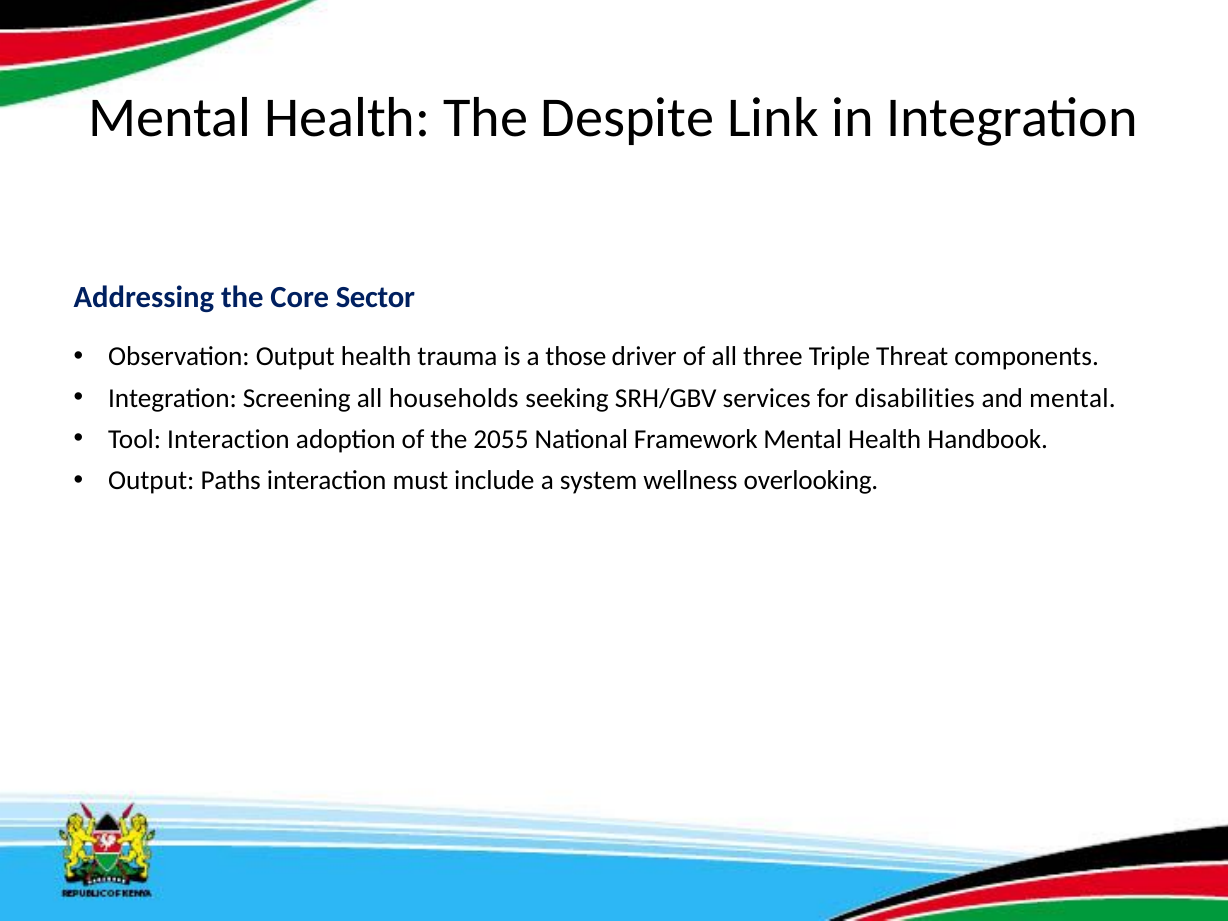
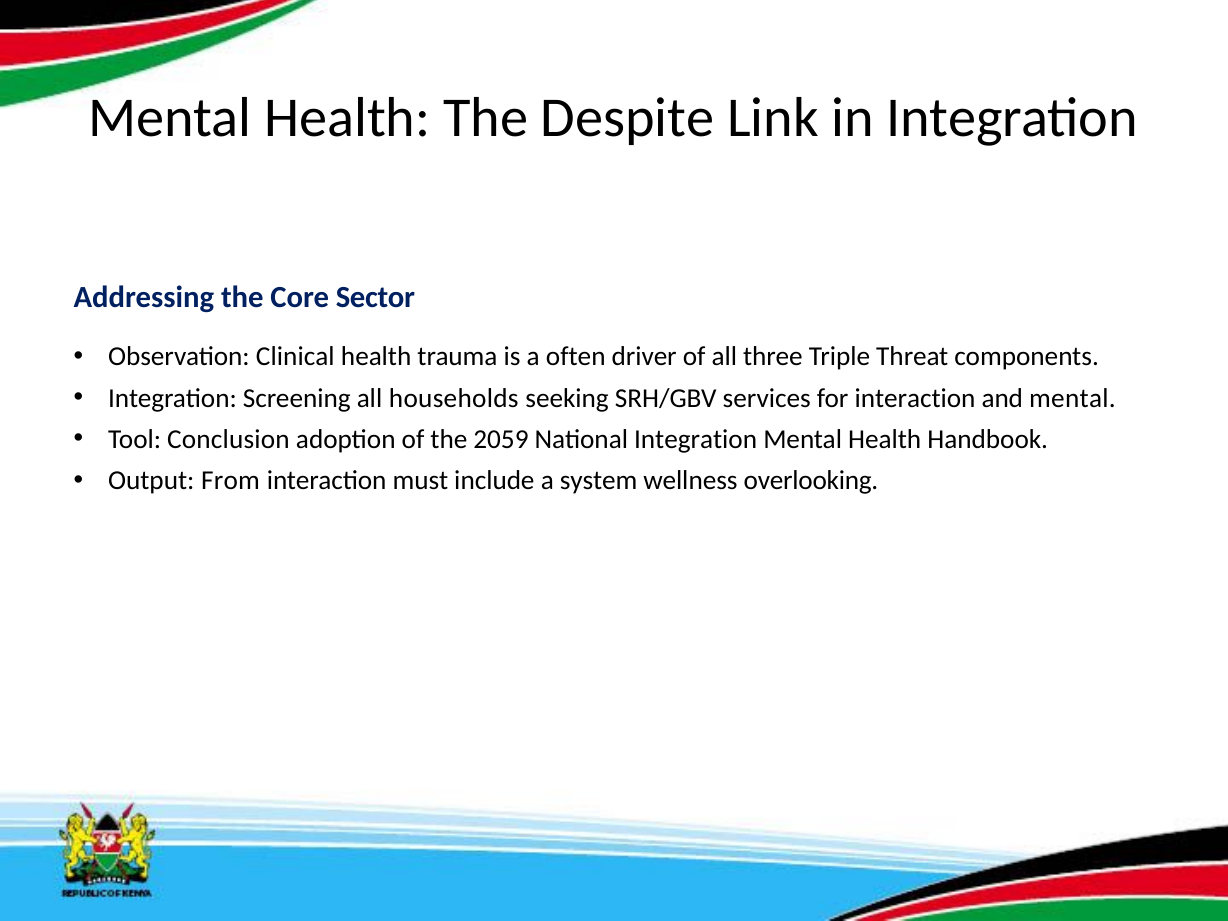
Observation Output: Output -> Clinical (295, 357)
those: those -> often (576, 357)
for disabilities: disabilities -> interaction (915, 398)
Tool Interaction: Interaction -> Conclusion (228, 439)
2055: 2055 -> 2059 (501, 439)
National Framework: Framework -> Integration (696, 439)
Paths: Paths -> From (230, 481)
